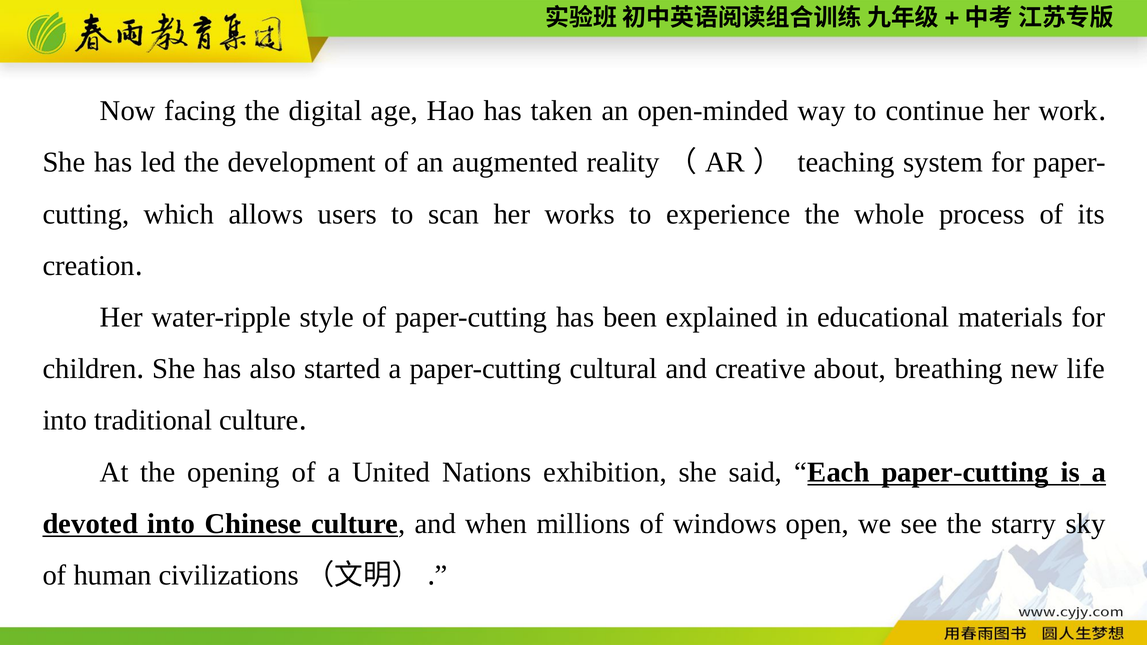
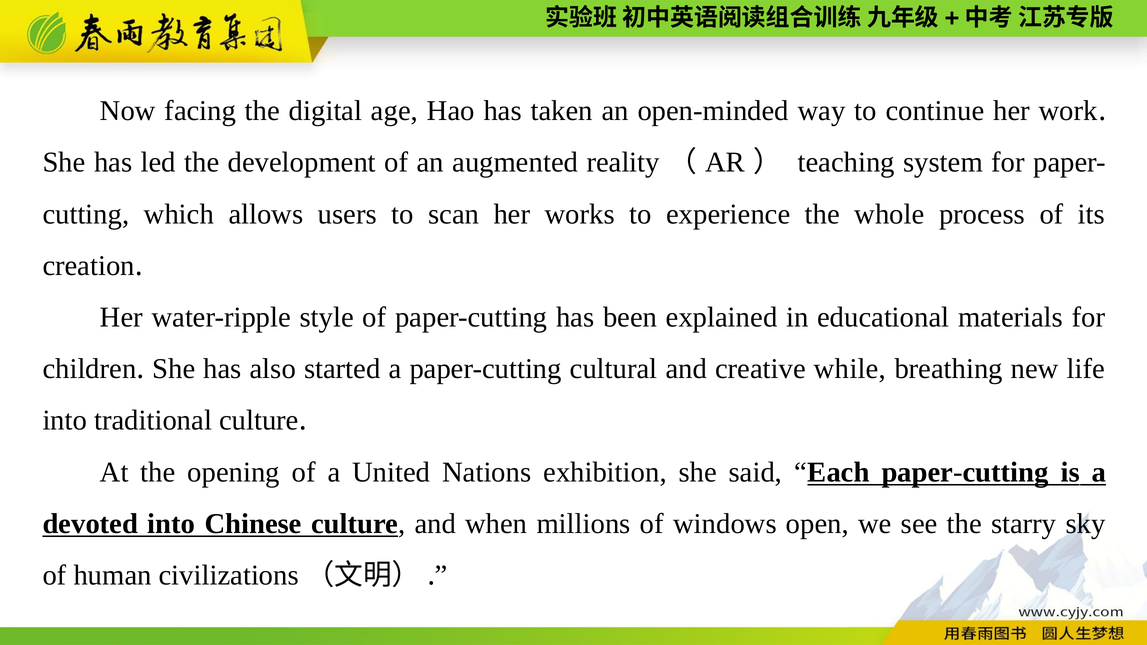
about: about -> while (850, 369)
